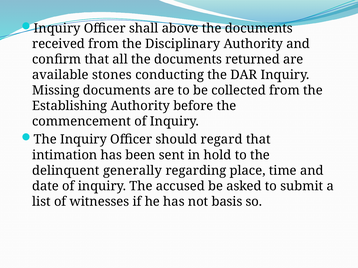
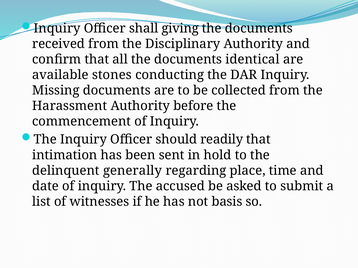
above: above -> giving (180, 28)
returned: returned -> identical (252, 59)
Establishing: Establishing -> Harassment (70, 106)
regard: regard -> readily (222, 140)
